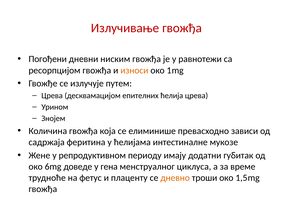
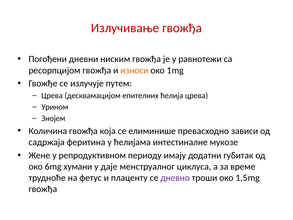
доведе: доведе -> хумани (78, 166)
гена: гена -> даје (109, 166)
дневно colour: orange -> purple (175, 178)
